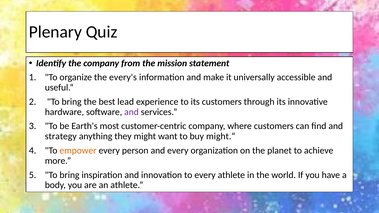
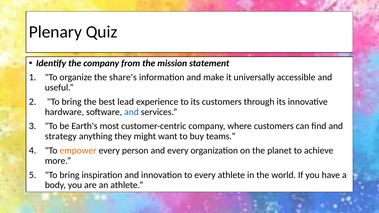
every's: every's -> share's (123, 77)
and colour: purple -> blue (131, 112)
might.“: might.“ -> teams.“ (221, 136)
